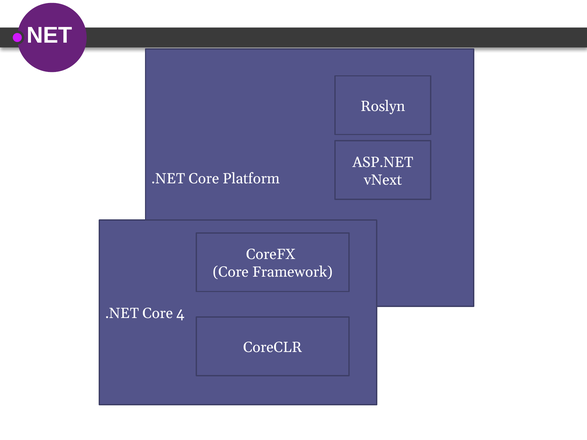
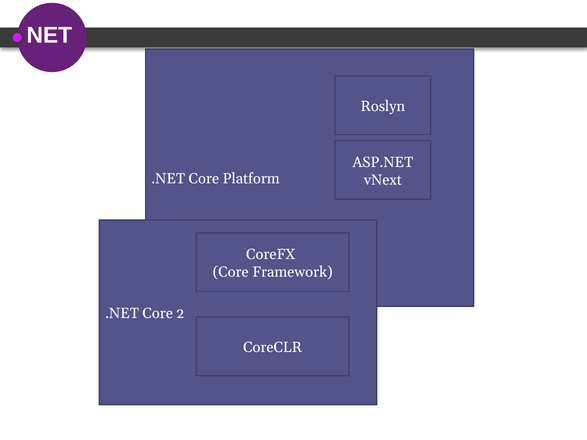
4: 4 -> 2 (180, 314)
